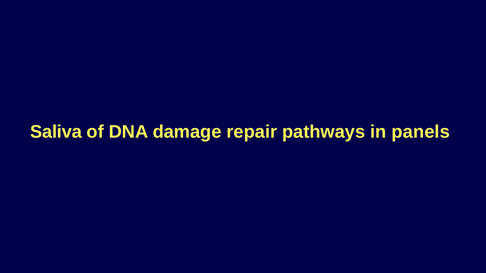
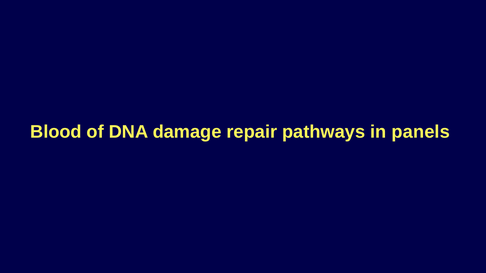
Saliva: Saliva -> Blood (56, 132)
